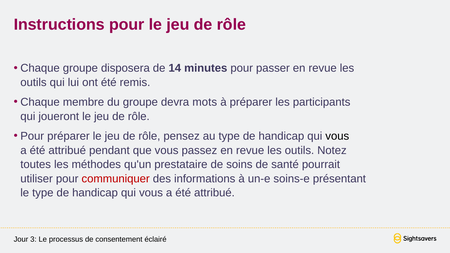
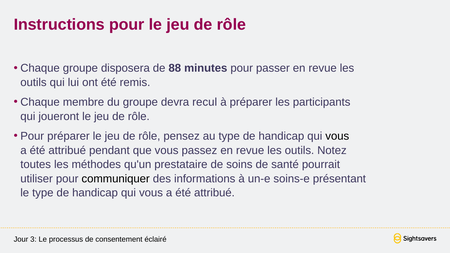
14: 14 -> 88 (175, 68)
mots: mots -> recul (205, 102)
communiquer colour: red -> black (116, 179)
